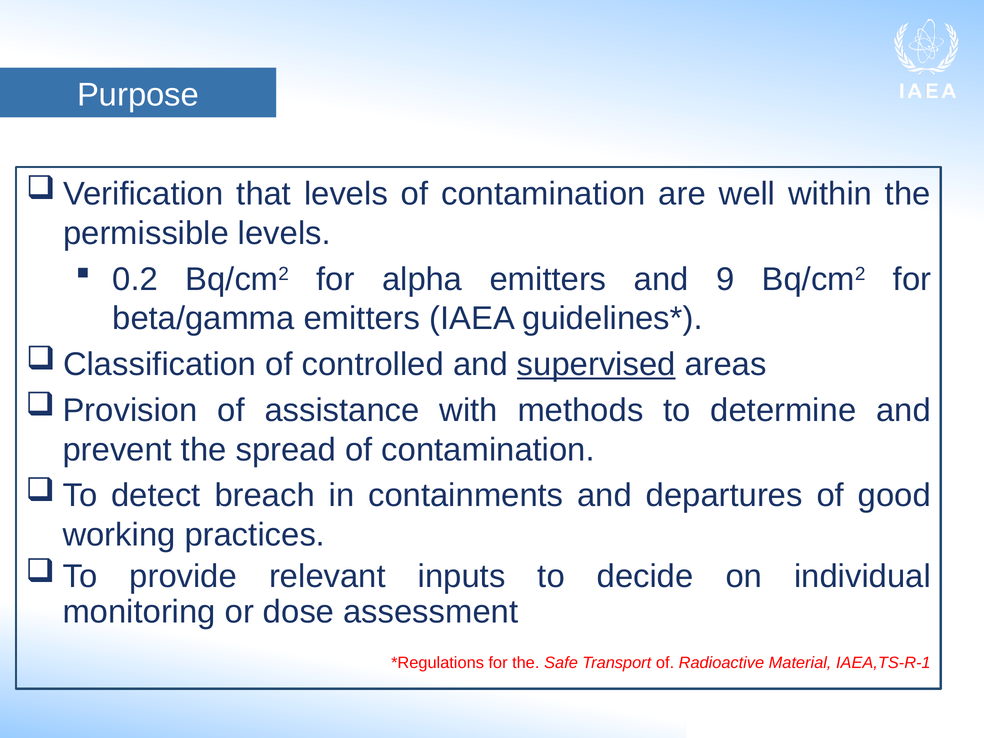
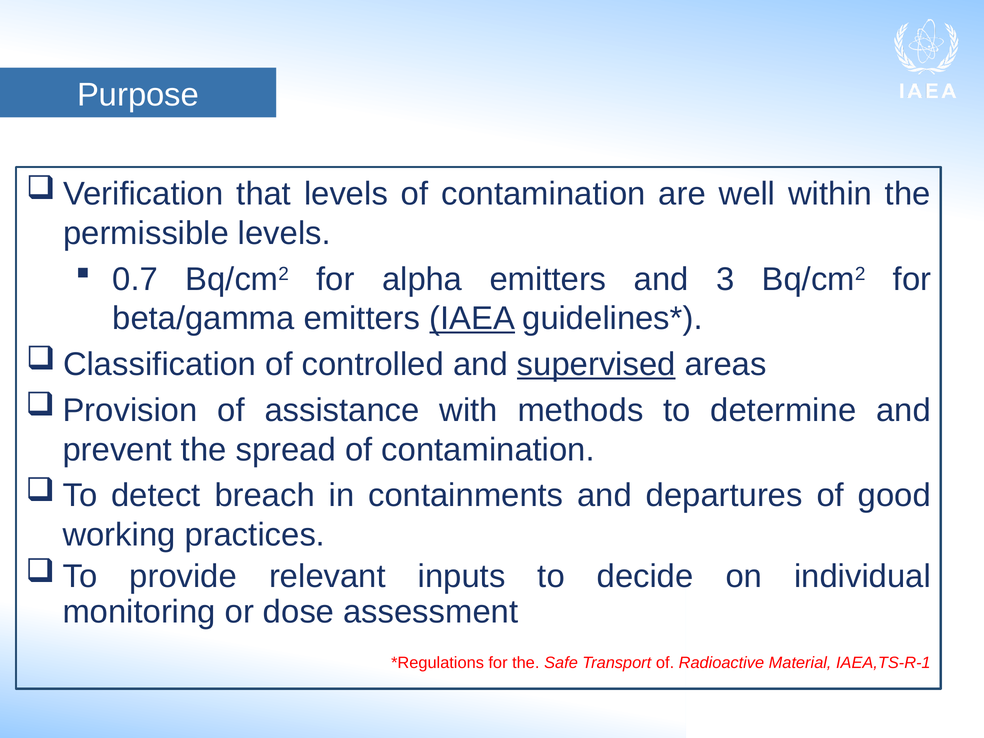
0.2: 0.2 -> 0.7 (135, 279)
9: 9 -> 3 (725, 279)
IAEA underline: none -> present (472, 319)
